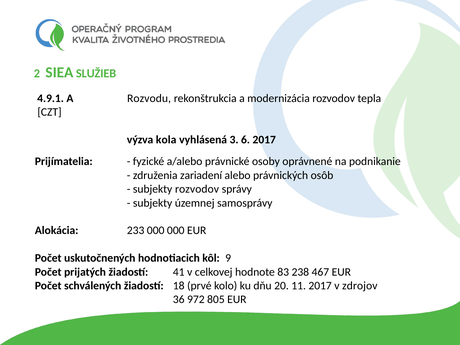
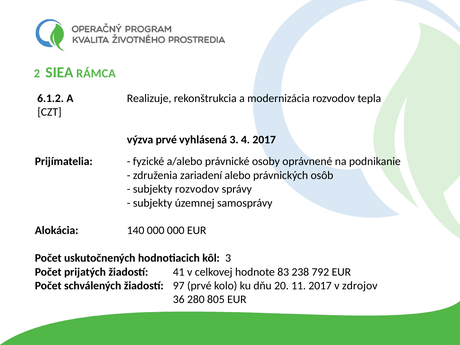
SLUŽIEB: SLUŽIEB -> RÁMCA (96, 73)
4.9.1: 4.9.1 -> 6.1.2 (51, 98)
Rozvodu: Rozvodu -> Realizuje (149, 98)
výzva kola: kola -> prvé (166, 140)
6: 6 -> 4 (246, 140)
233: 233 -> 140 (136, 231)
kôl 9: 9 -> 3 (228, 258)
467: 467 -> 792 (320, 272)
18: 18 -> 97 (179, 286)
972: 972 -> 280 (196, 300)
